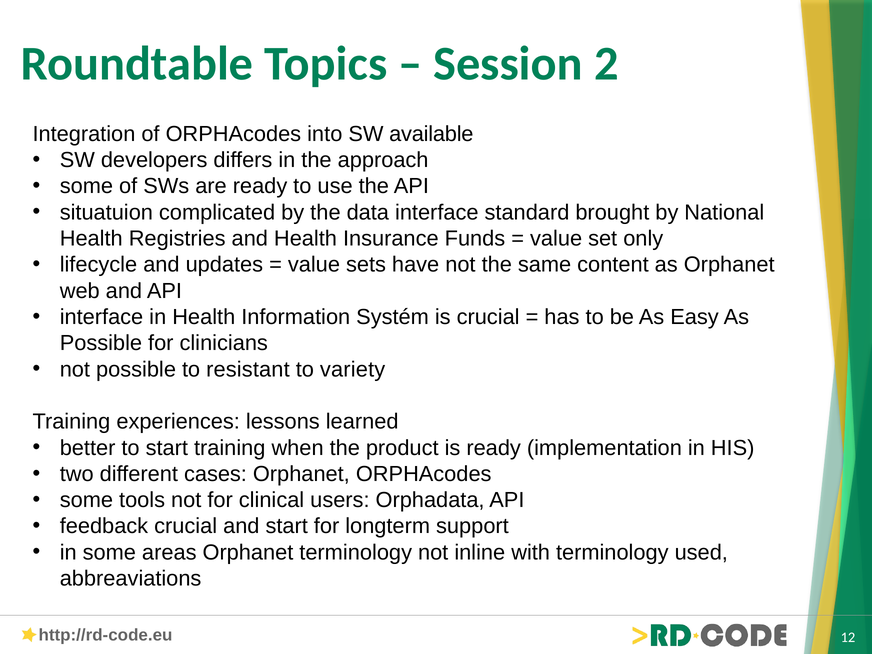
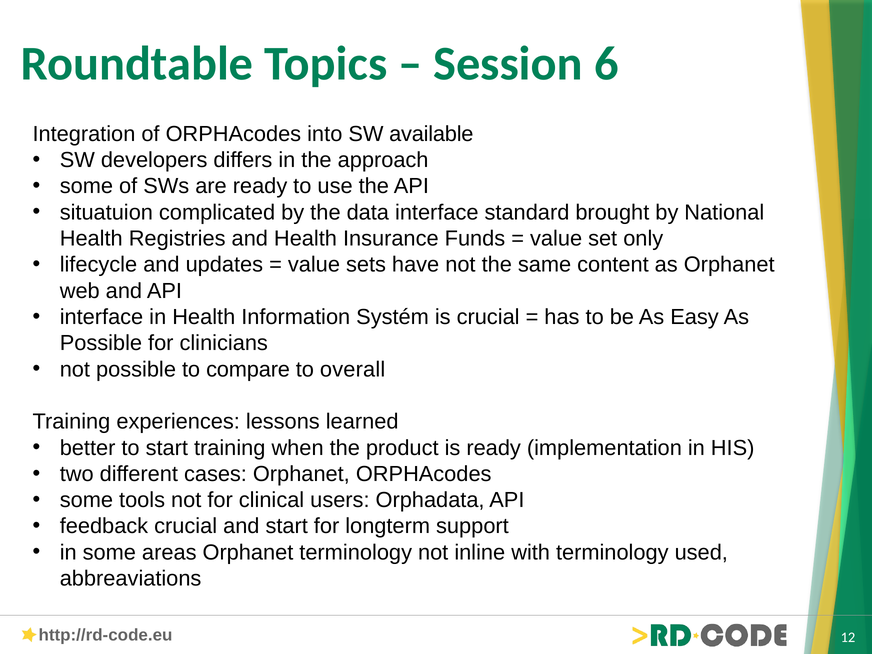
2: 2 -> 6 (607, 64)
resistant: resistant -> compare (248, 369)
variety: variety -> overall (353, 369)
